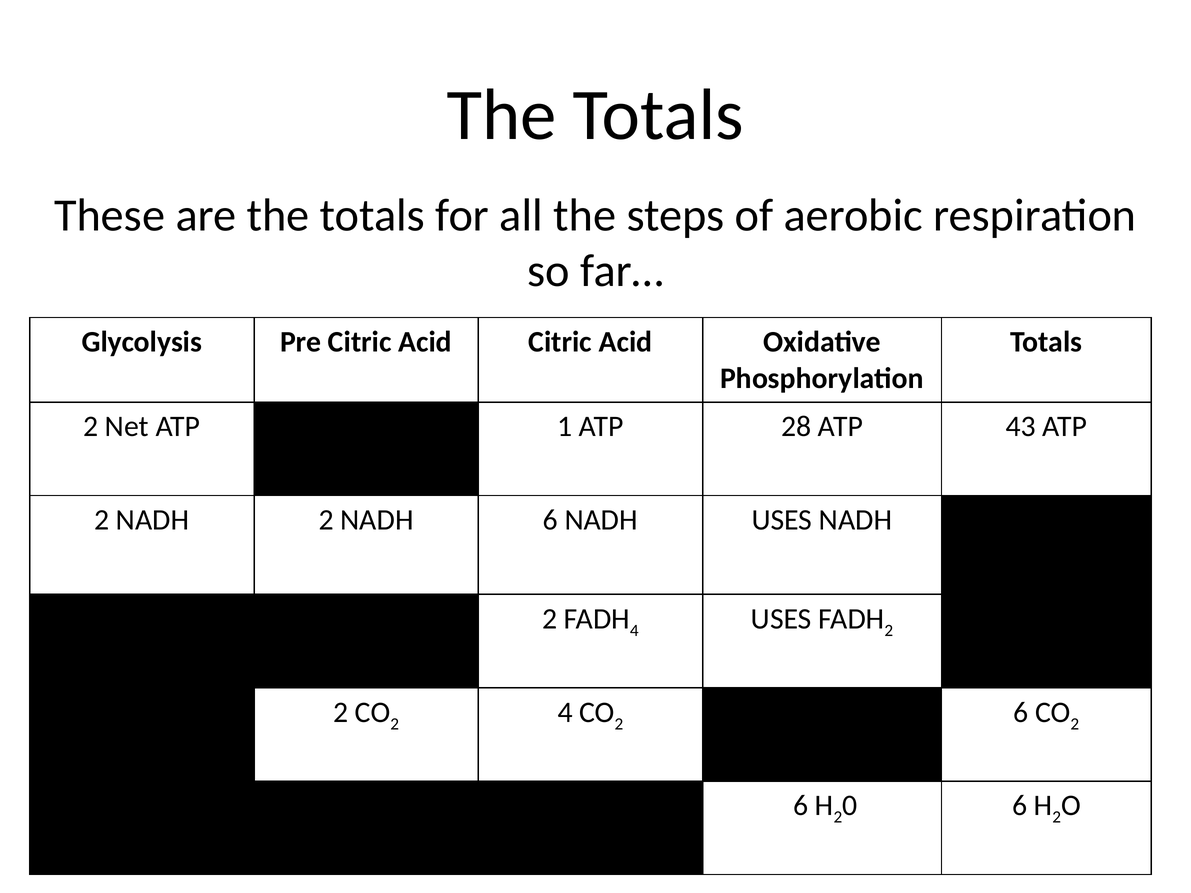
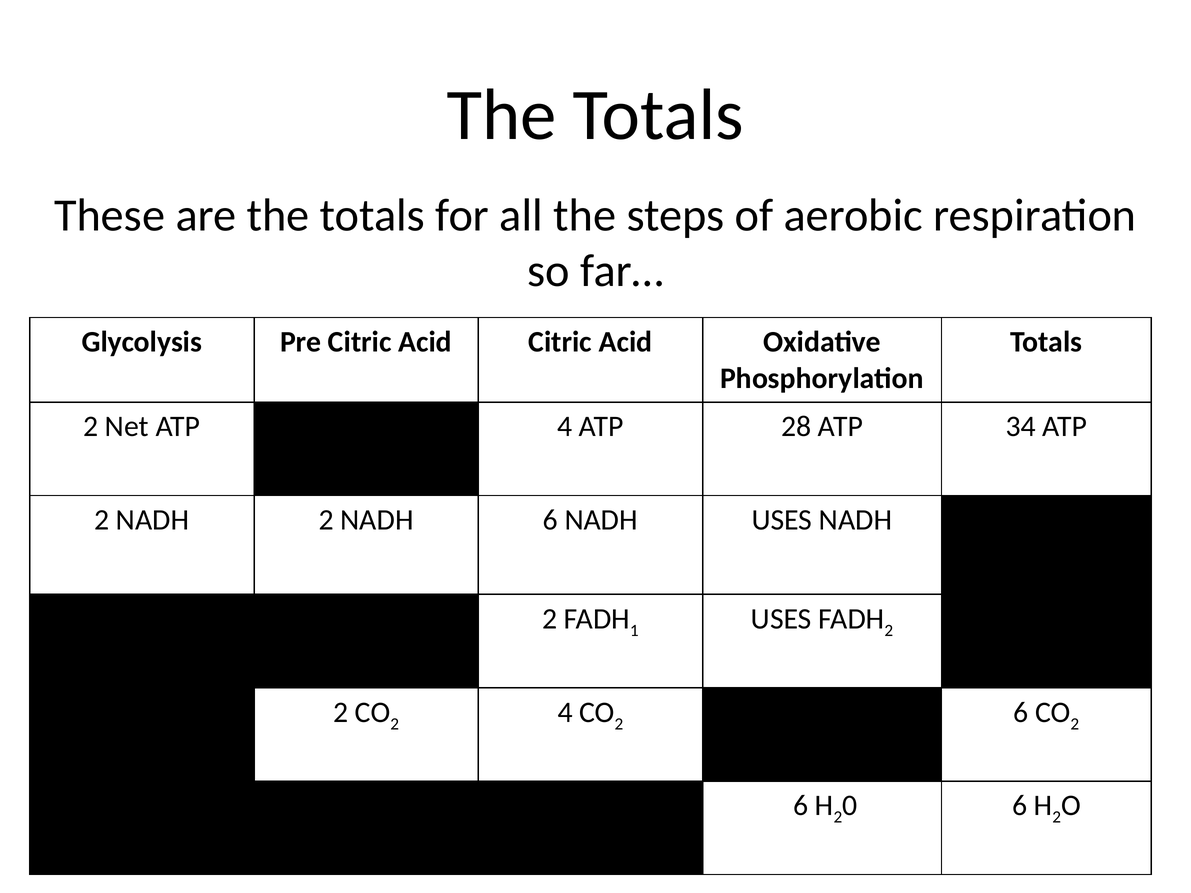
ATP 1: 1 -> 4 (565, 427)
43: 43 -> 34 (1021, 427)
4: 4 -> 1 (634, 631)
